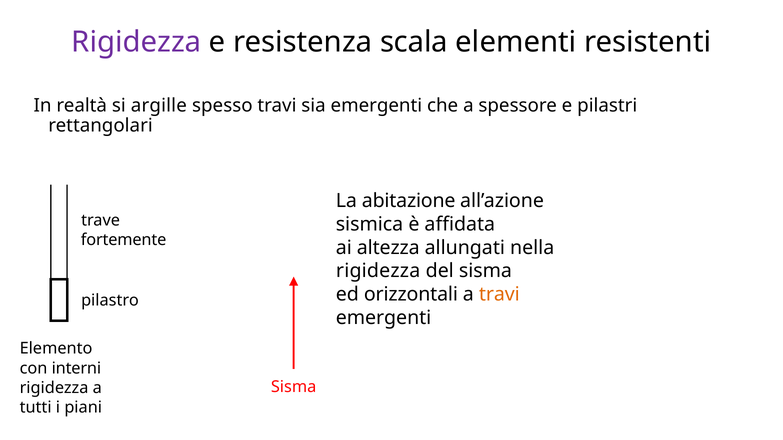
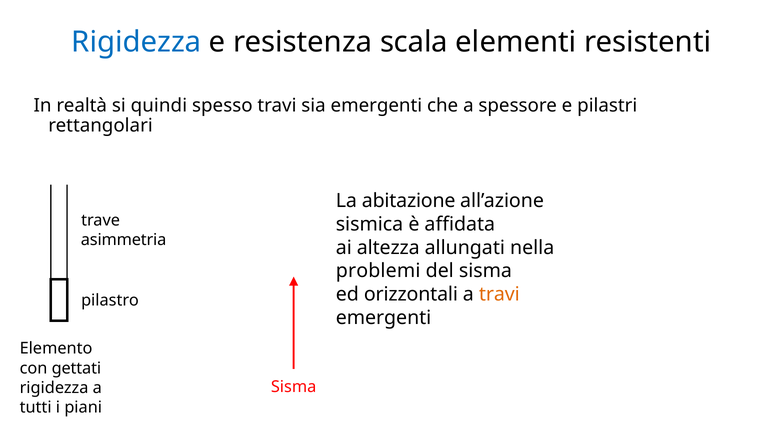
Rigidezza colour: purple -> blue (136, 42)
argille: argille -> quindi (159, 105)
fortemente: fortemente -> asimmetria (124, 240)
rigidezza: rigidezza -> problemi (378, 271)
interni: interni -> gettati (76, 369)
